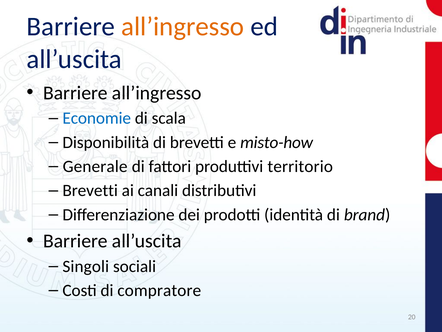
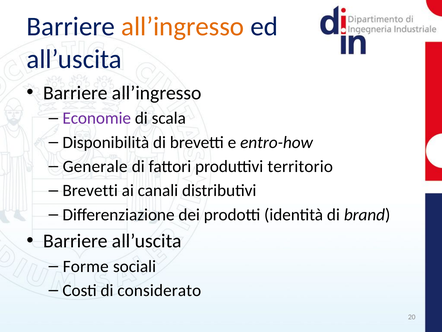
Economie colour: blue -> purple (97, 118)
misto-how: misto-how -> entro-how (277, 142)
Singoli: Singoli -> Forme (86, 266)
compratore: compratore -> considerato (159, 290)
